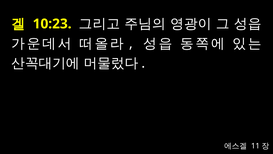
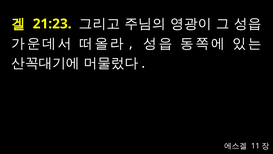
10:23: 10:23 -> 21:23 (52, 24)
